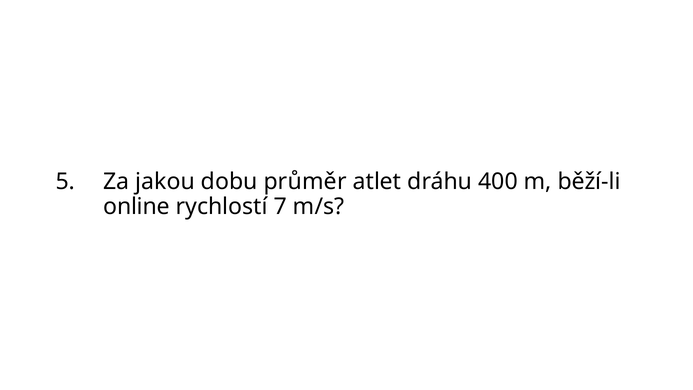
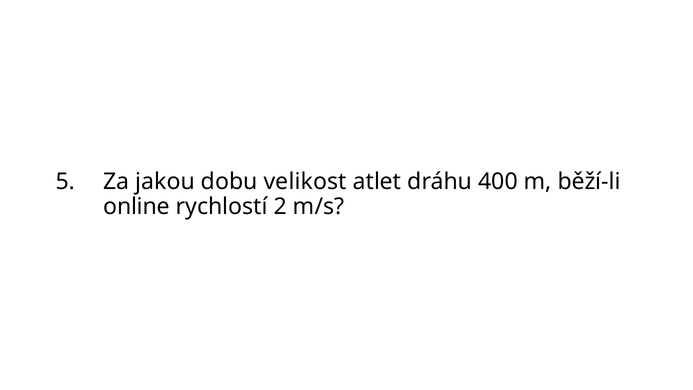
průměr: průměr -> velikost (305, 182)
7: 7 -> 2 (280, 207)
